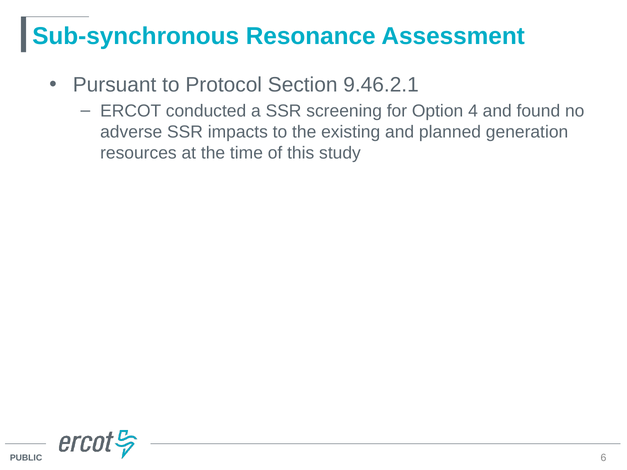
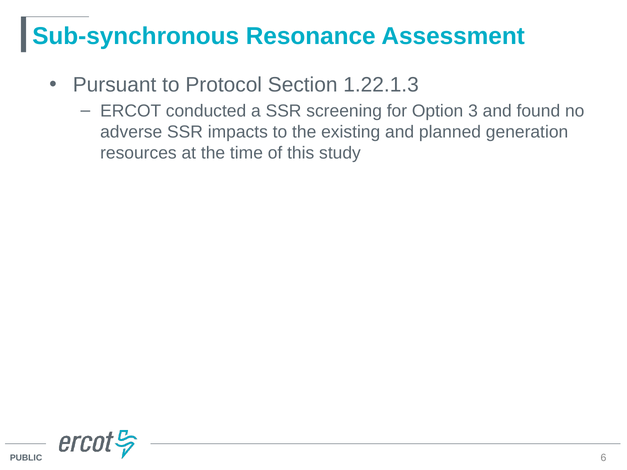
9.46.2.1: 9.46.2.1 -> 1.22.1.3 (381, 85)
4: 4 -> 3 (473, 111)
